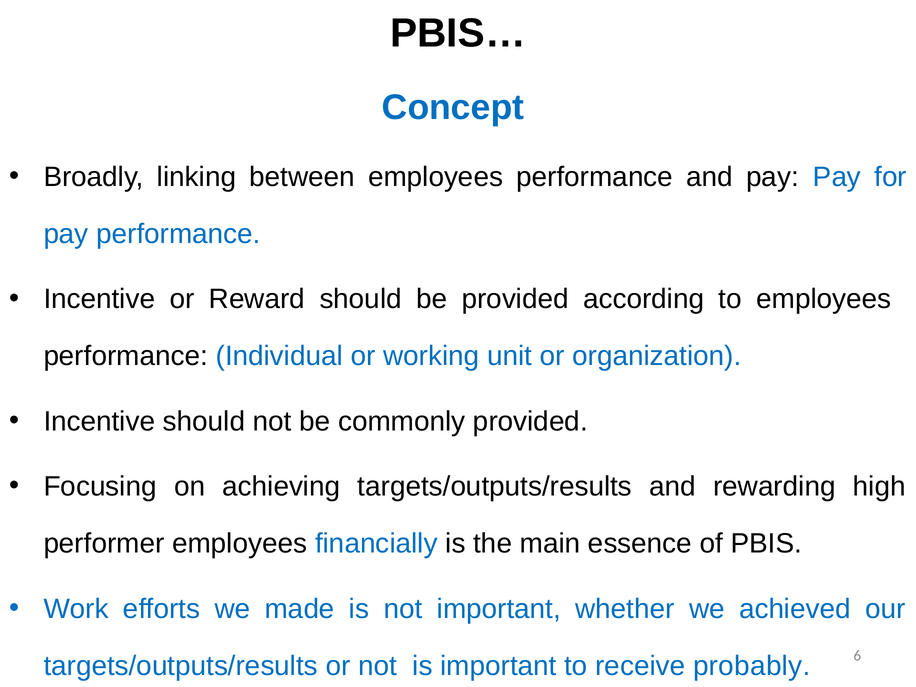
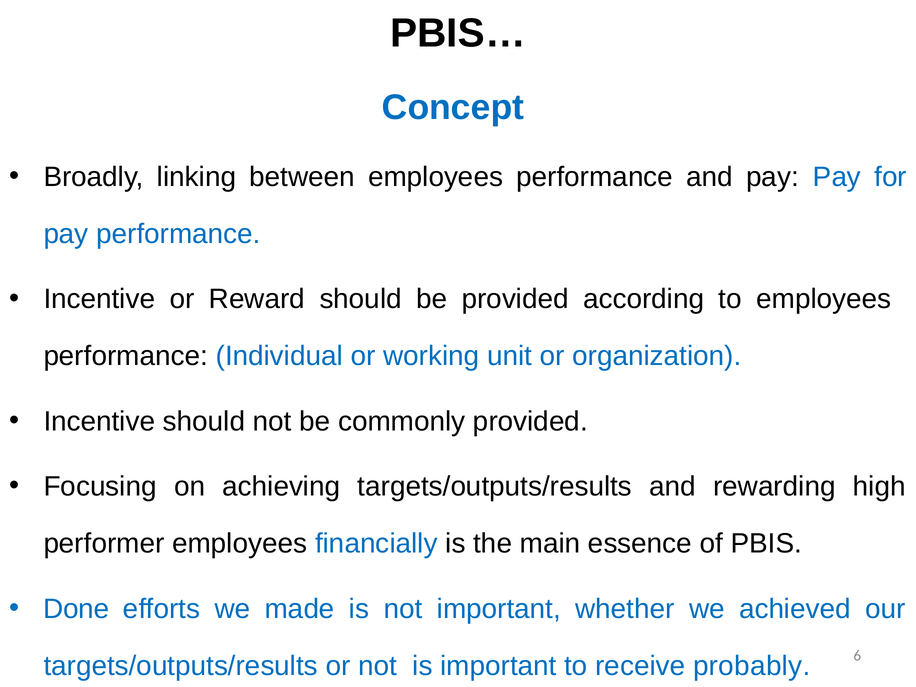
Work: Work -> Done (76, 609)
